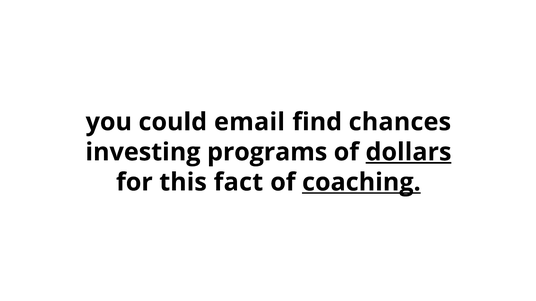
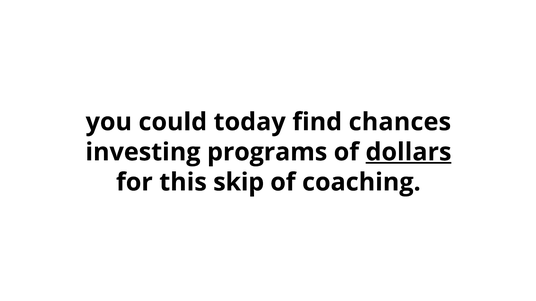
email: email -> today (250, 122)
fact: fact -> skip (239, 182)
coaching underline: present -> none (361, 182)
